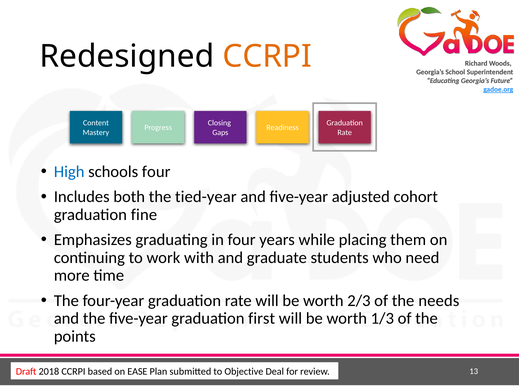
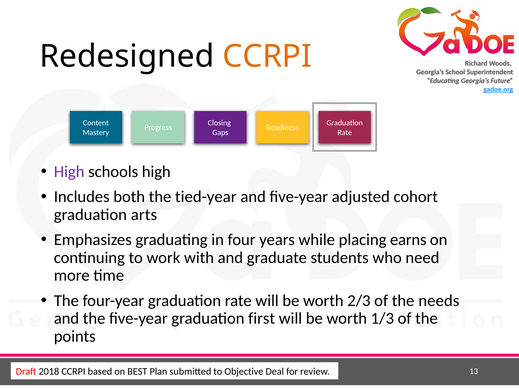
High colour: blue -> purple (69, 172)
schools four: four -> high (156, 172)
fine: fine -> arts (144, 215)
them: them -> earns (408, 240)
EASE: EASE -> BEST (137, 372)
